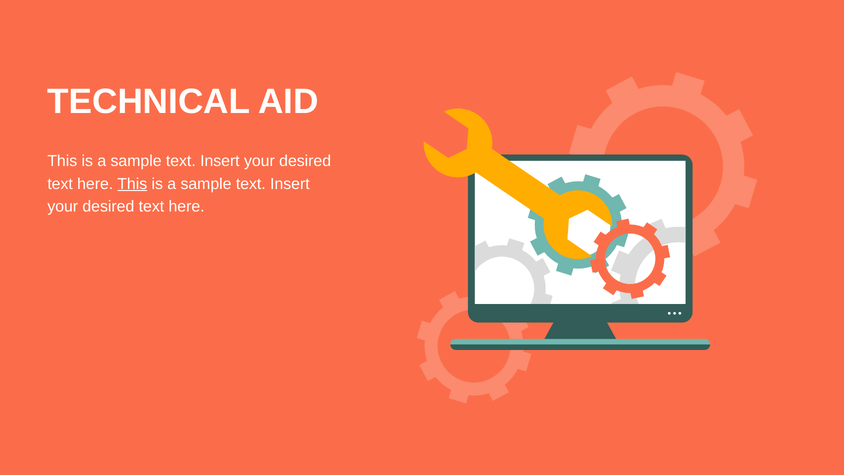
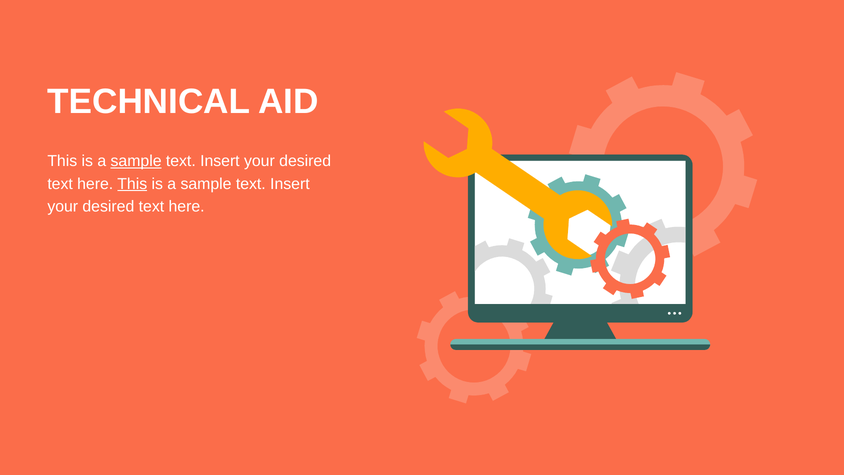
sample underline: none -> present (136, 161)
